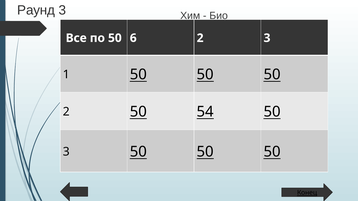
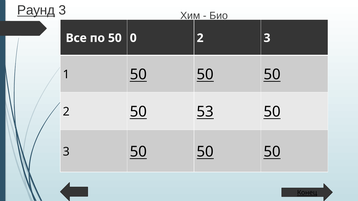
Раунд underline: none -> present (36, 10)
6: 6 -> 0 (133, 38)
54: 54 -> 53 (205, 112)
